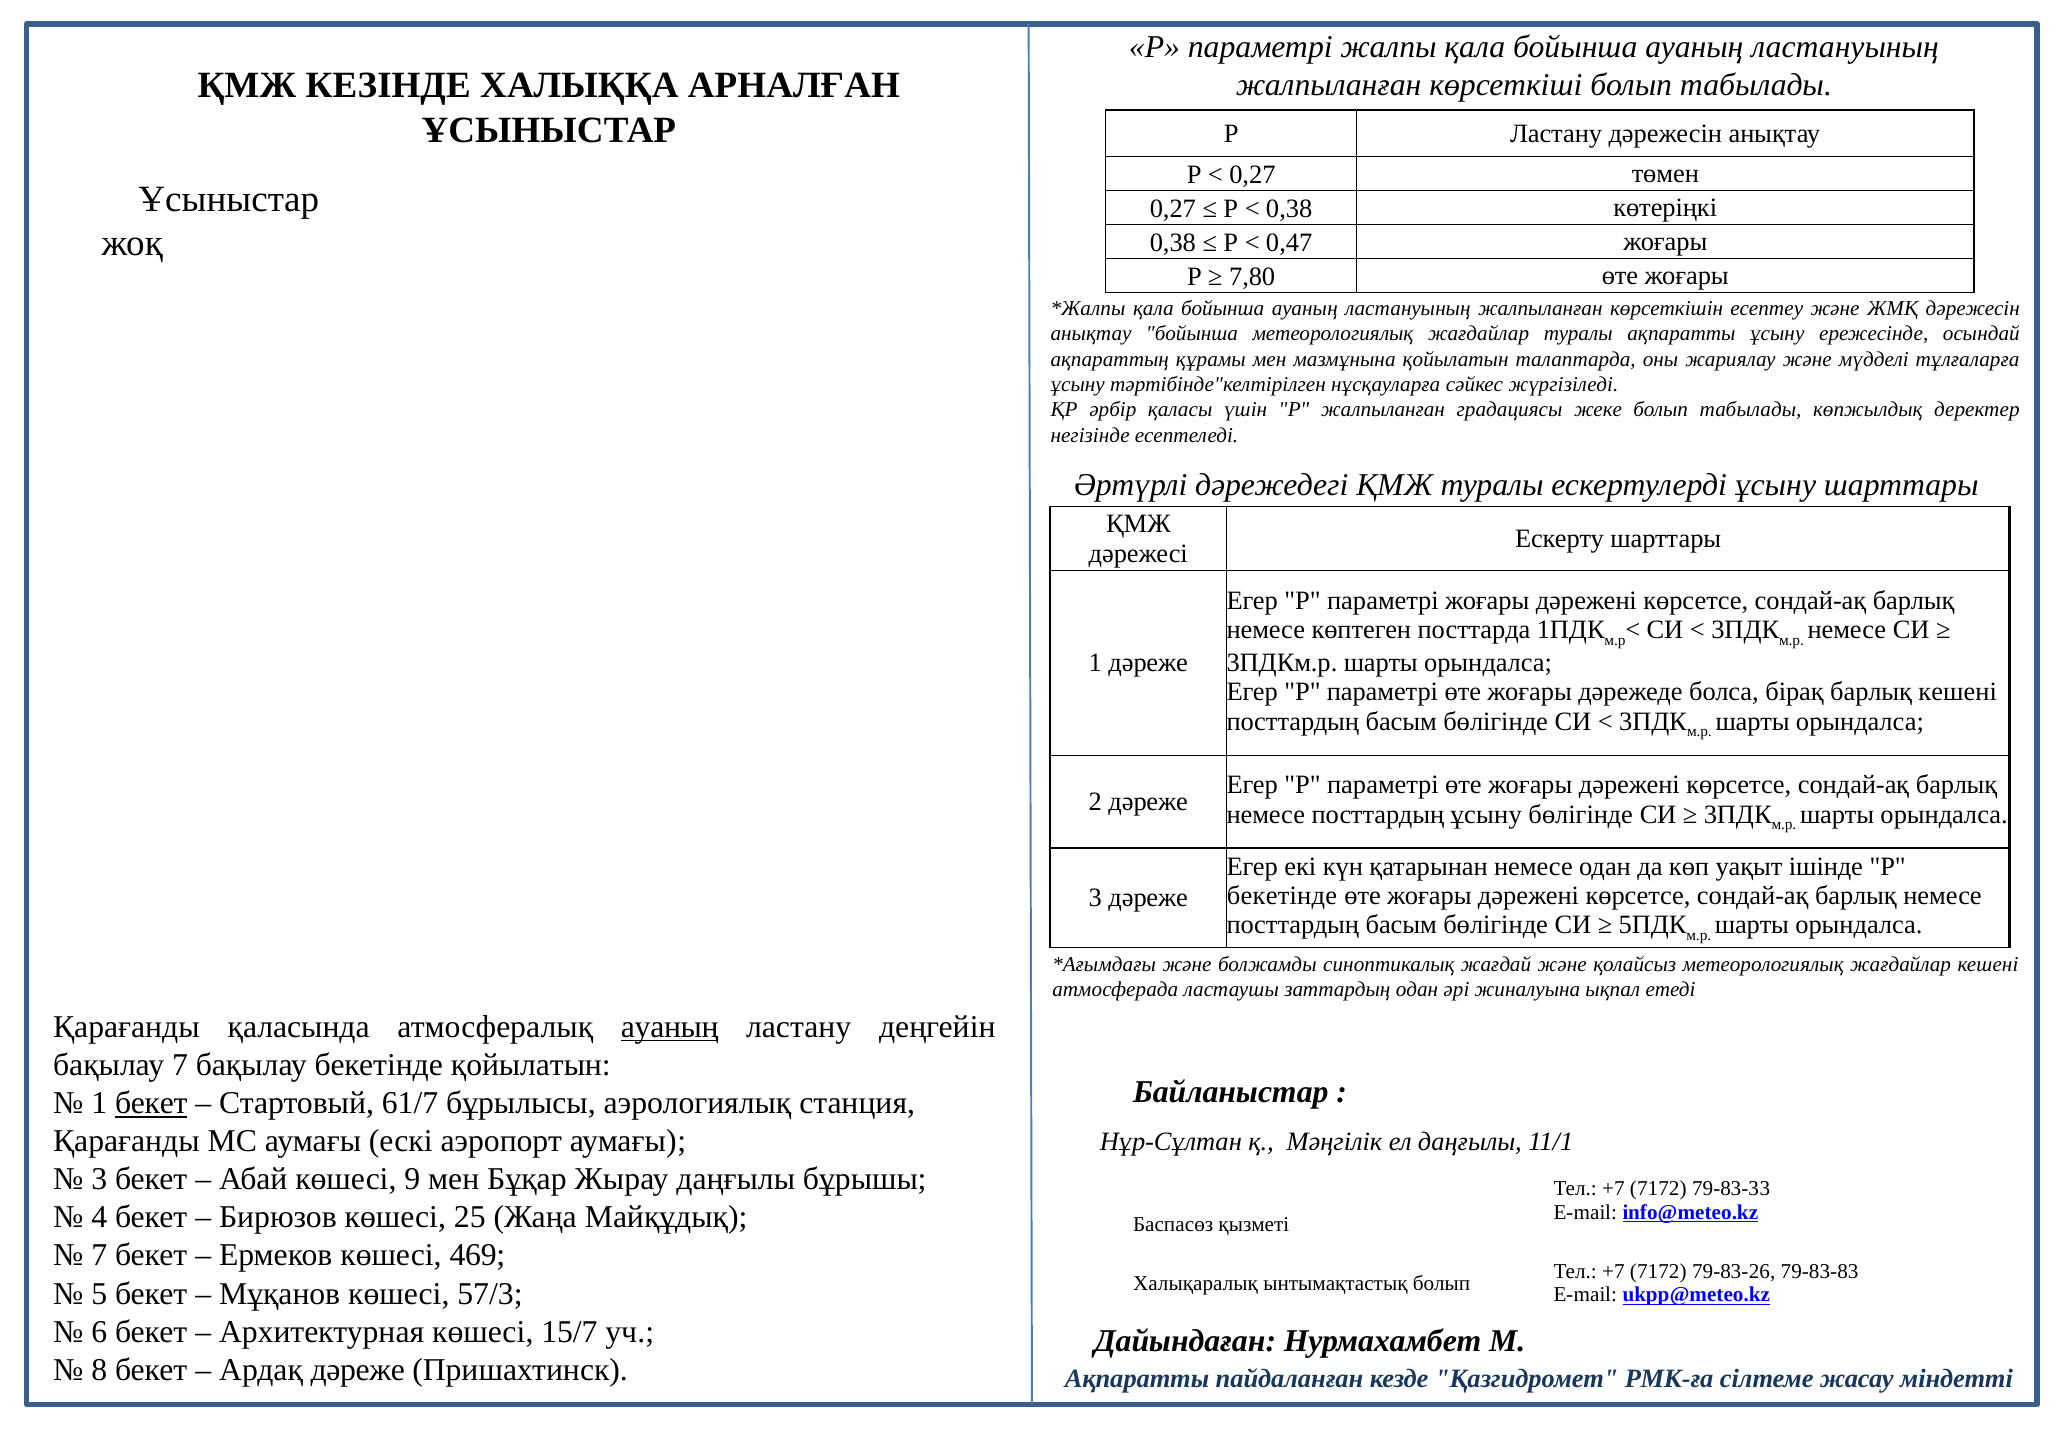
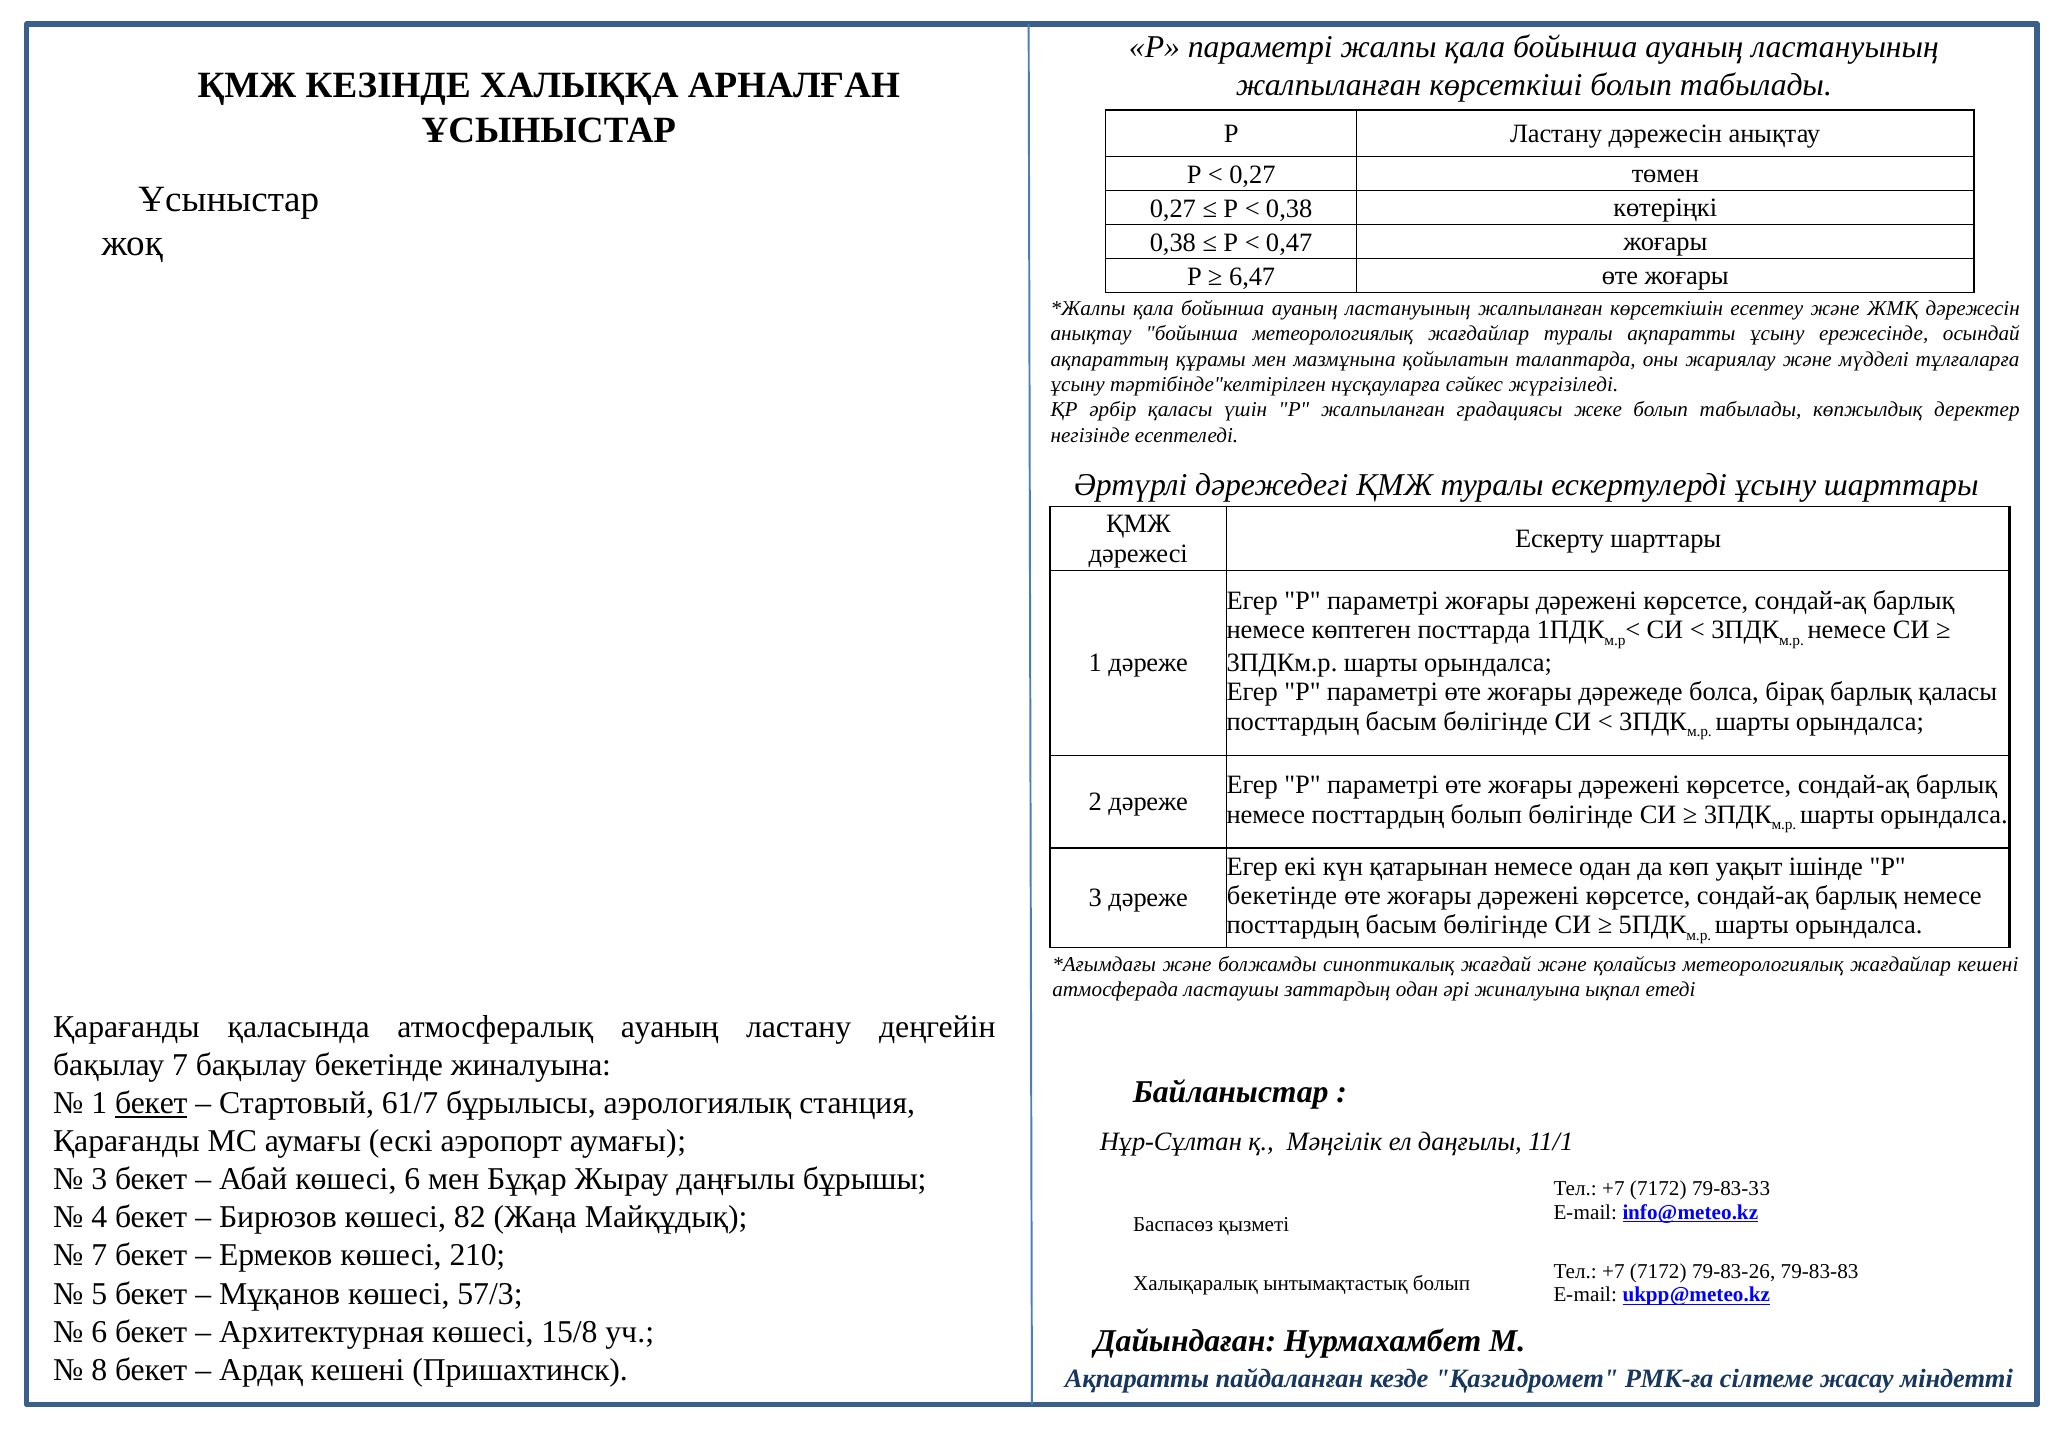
7,80: 7,80 -> 6,47 (1252, 277)
барлық кешені: кешені -> қаласы (1958, 692)
посттардың ұсыну: ұсыну -> болып (1486, 814)
ауаның underline: present -> none (670, 1027)
бекетінде қойылатын: қойылатын -> жиналуына (531, 1065)
көшесі 9: 9 -> 6 (412, 1179)
25: 25 -> 82 (470, 1217)
469: 469 -> 210 (477, 1255)
15/7: 15/7 -> 15/8 (569, 1332)
Ардақ дәреже: дәреже -> кешені (358, 1370)
